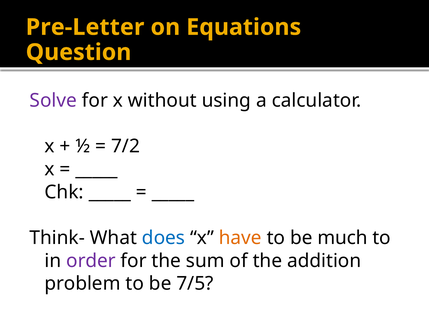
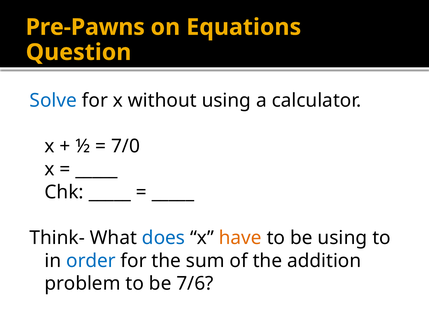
Pre-Letter: Pre-Letter -> Pre-Pawns (85, 27)
Solve colour: purple -> blue (53, 100)
7/2: 7/2 -> 7/0 (125, 146)
be much: much -> using (342, 238)
order colour: purple -> blue (91, 261)
7/5: 7/5 -> 7/6 (195, 283)
